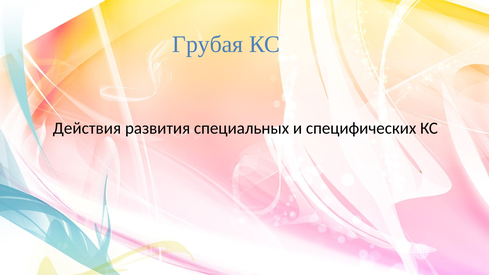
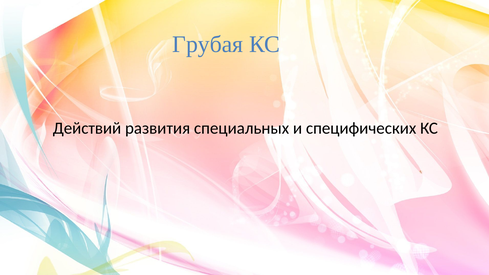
Действия: Действия -> Действий (87, 128)
